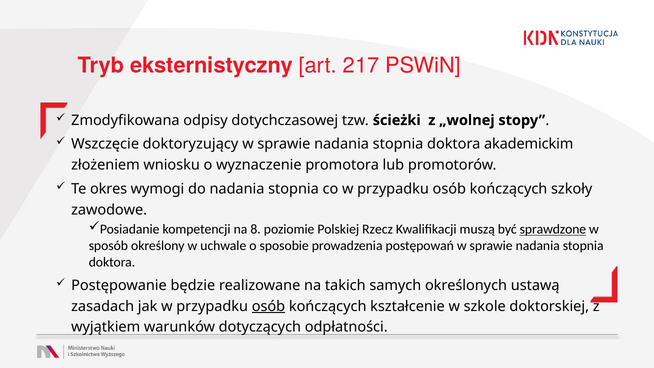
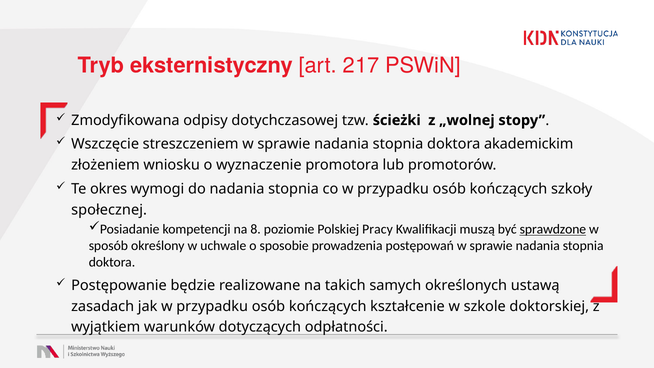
doktoryzujący: doktoryzujący -> streszczeniem (191, 144)
zawodowe: zawodowe -> społecznej (109, 210)
Rzecz: Rzecz -> Pracy (378, 229)
osób underline: present -> none (268, 306)
